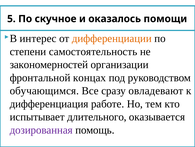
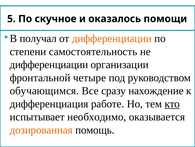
интерес: интерес -> получал (38, 38)
закономерностей: закономерностей -> дифференциации (49, 64)
концах: концах -> четыре (90, 77)
овладевают: овладевают -> нахождение (156, 90)
кто underline: none -> present (172, 103)
длительного: длительного -> необходимо (97, 116)
дозированная colour: purple -> orange (41, 129)
